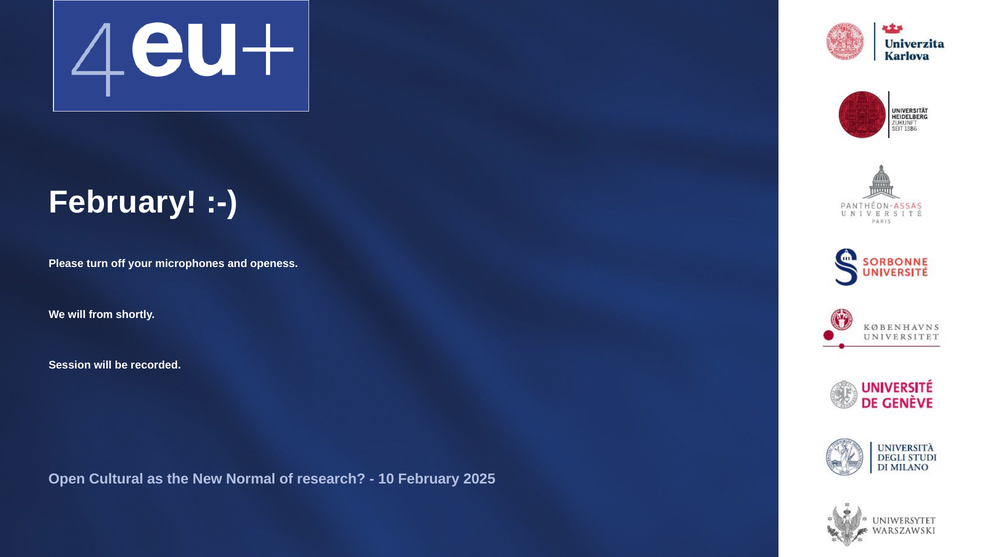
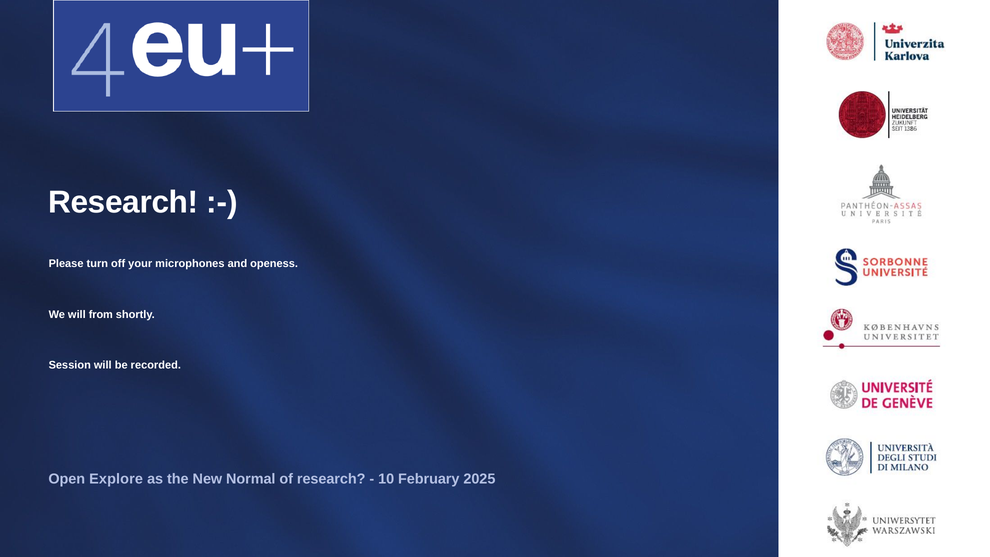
February: February -> Research (123, 202)
Cultural: Cultural -> Explore (116, 479)
